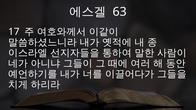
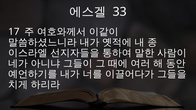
63: 63 -> 33 (120, 12)
